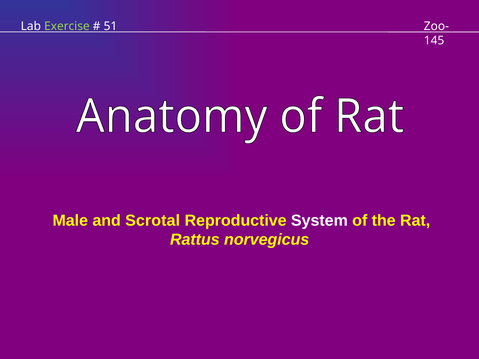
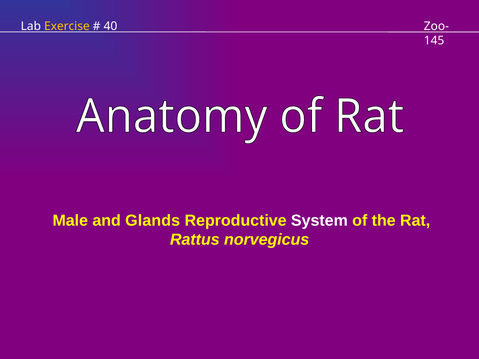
Exercise colour: light green -> yellow (67, 26)
51: 51 -> 40 (110, 26)
Scrotal: Scrotal -> Glands (153, 221)
